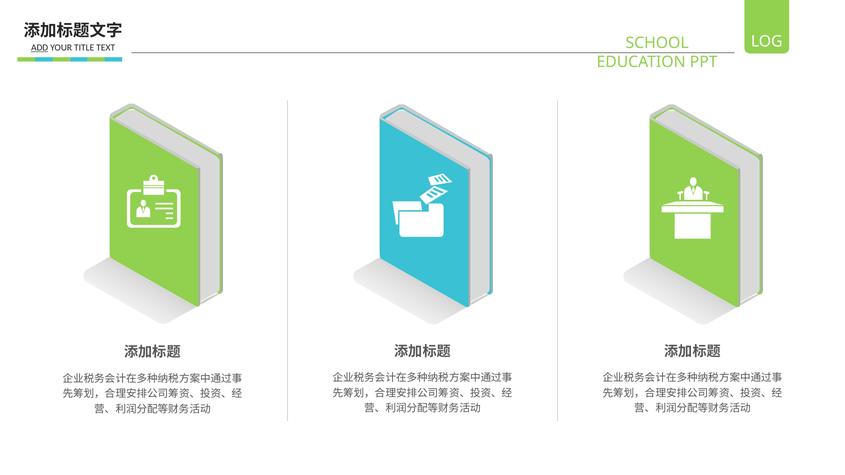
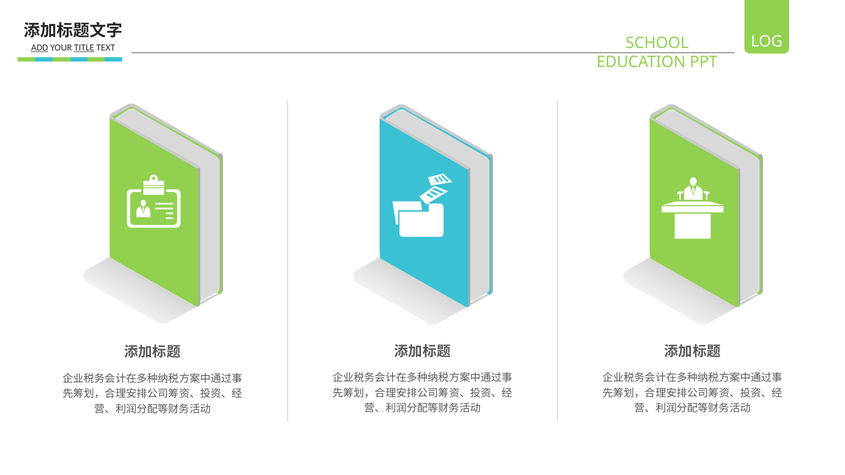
TITLE underline: none -> present (84, 48)
